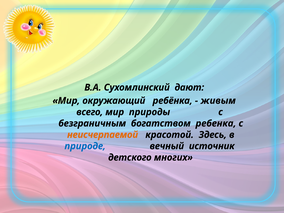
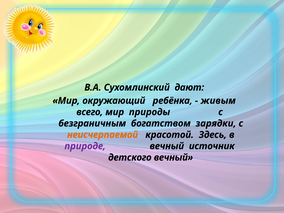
ребенка: ребенка -> зарядки (216, 123)
природе colour: blue -> purple (85, 146)
детского многих: многих -> вечный (173, 157)
